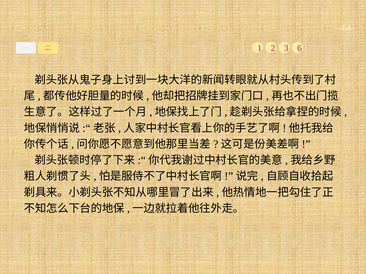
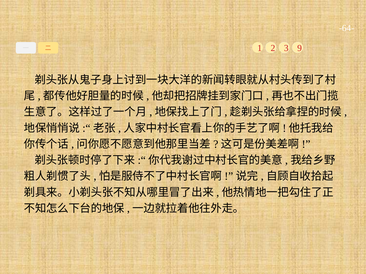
6: 6 -> 9 (300, 48)
